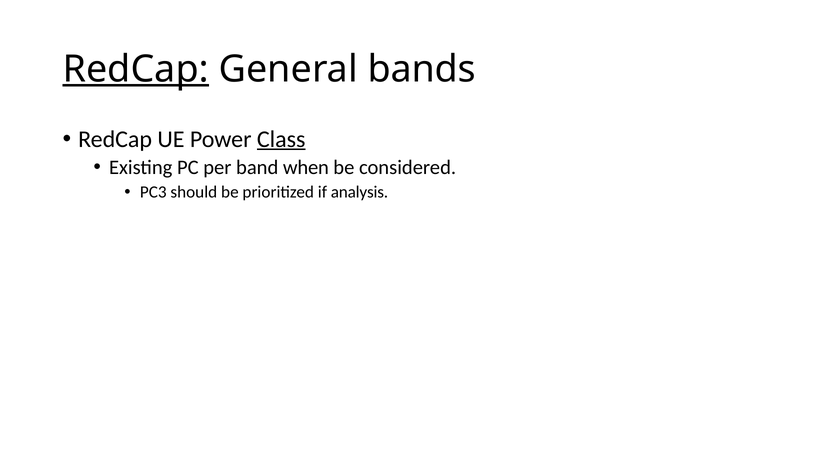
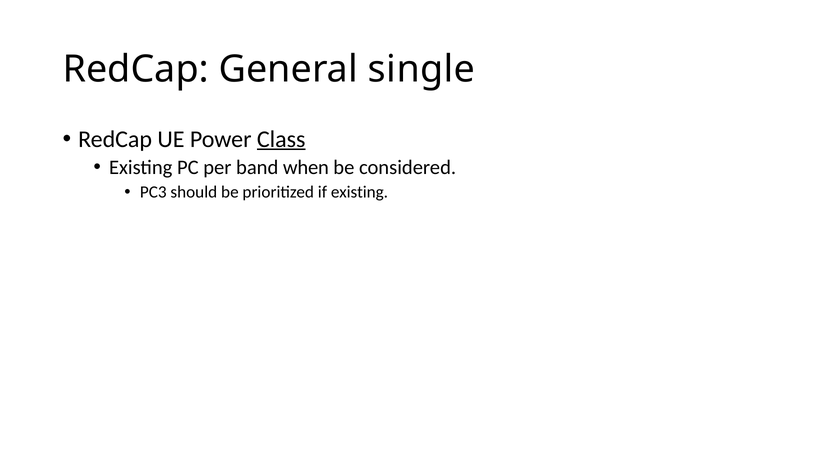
RedCap underline: present -> none (136, 69)
bands: bands -> single (422, 69)
if analysis: analysis -> existing (359, 192)
